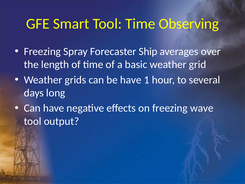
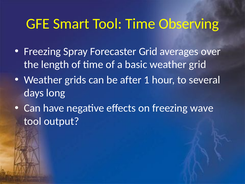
Forecaster Ship: Ship -> Grid (148, 51)
be have: have -> after (131, 80)
